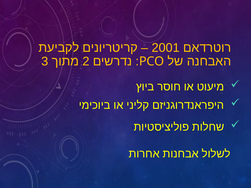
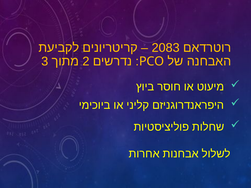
2001: 2001 -> 2083 (166, 48)
